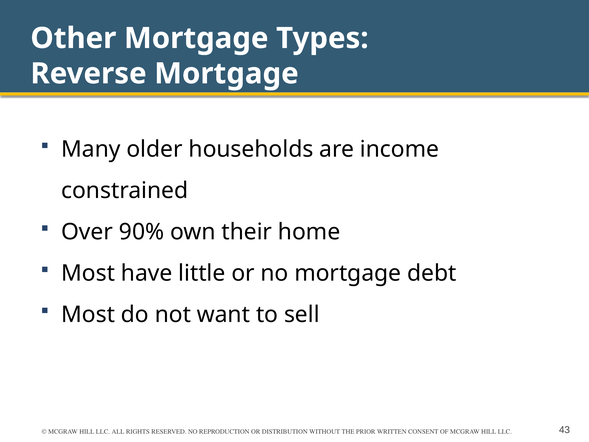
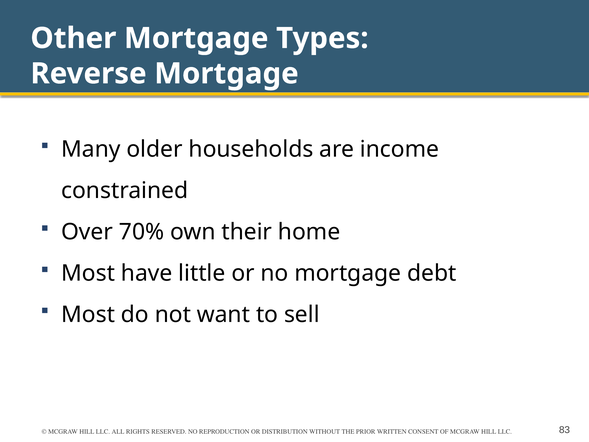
90%: 90% -> 70% (142, 232)
43: 43 -> 83 (565, 430)
